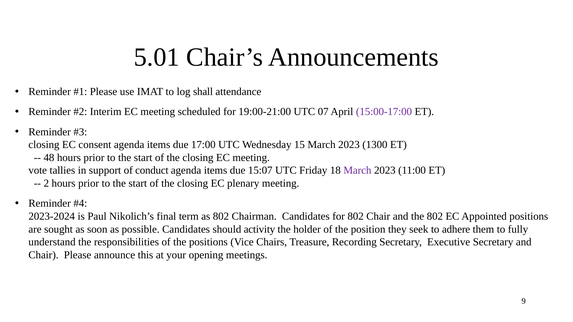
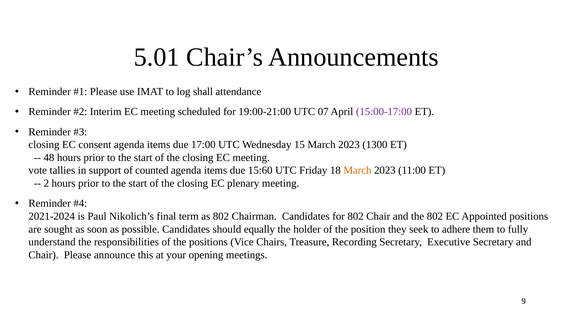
conduct: conduct -> counted (152, 171)
15:07: 15:07 -> 15:60 (260, 171)
March colour: purple -> orange (357, 171)
2023-2024: 2023-2024 -> 2021-2024 (52, 216)
activity: activity -> equally (259, 229)
